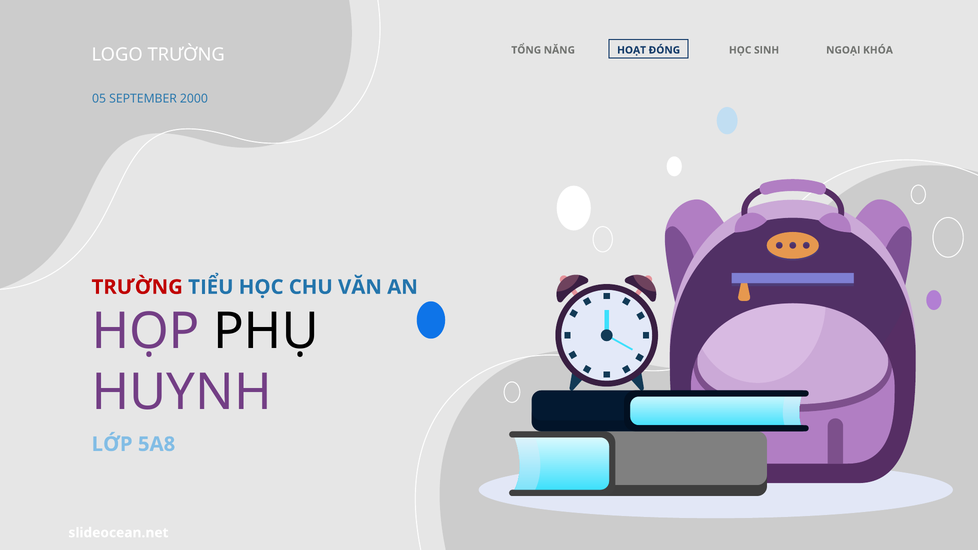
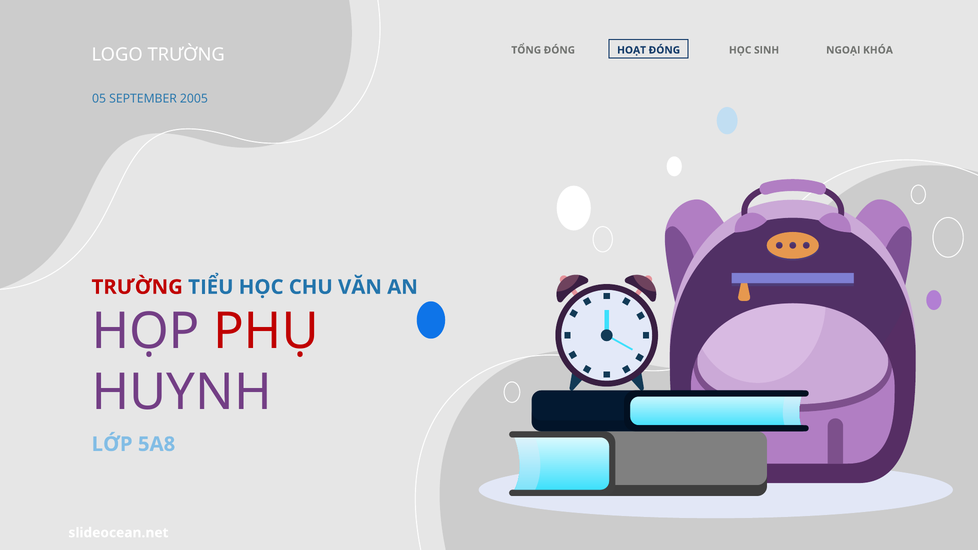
TỔNG NĂNG: NĂNG -> ĐÓNG (559, 50)
2000: 2000 -> 2005 (194, 99)
PHỤ colour: black -> red (266, 332)
